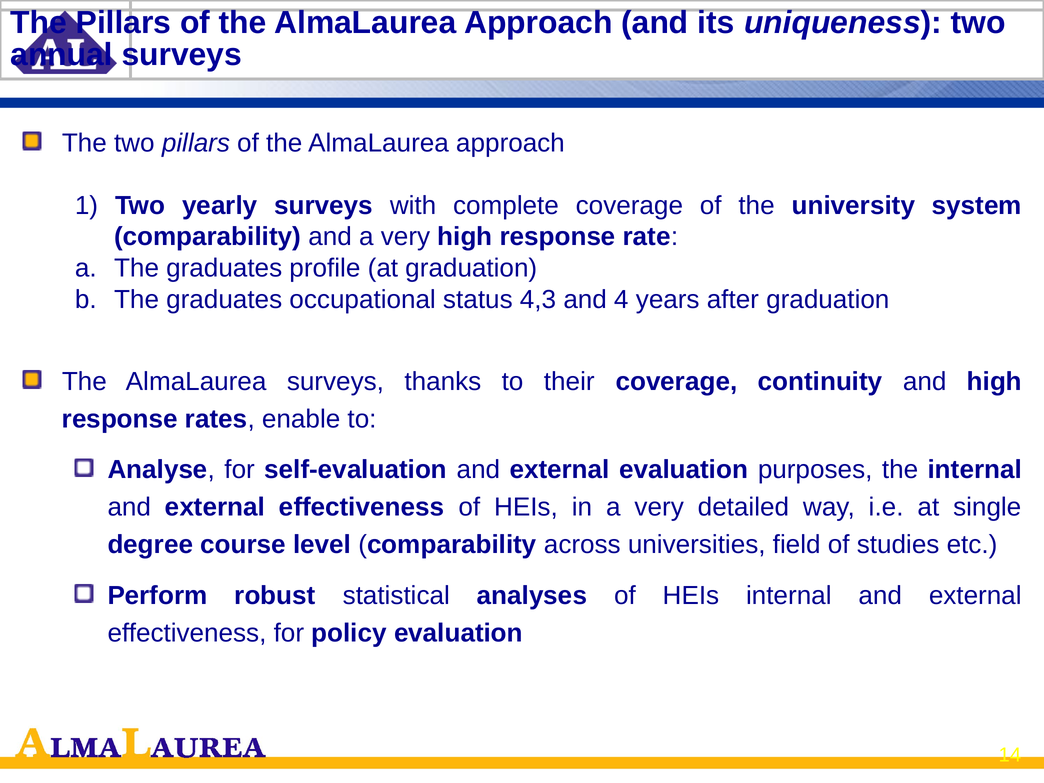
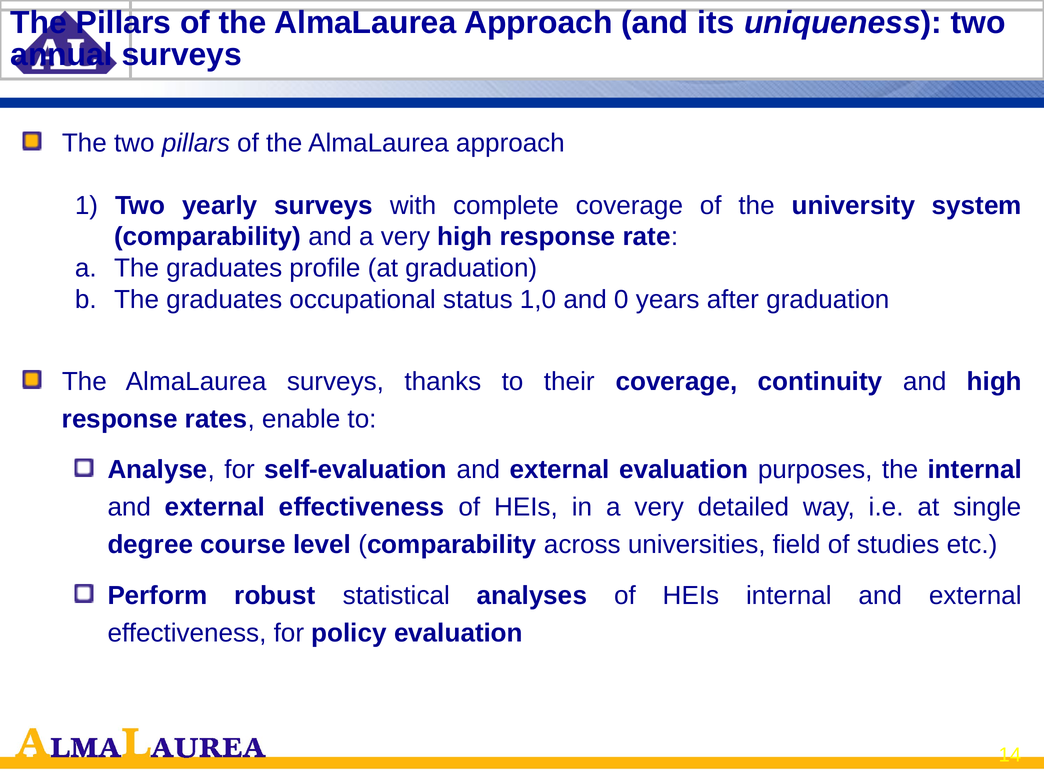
4,3: 4,3 -> 1,0 (538, 299)
4: 4 -> 0 (621, 299)
